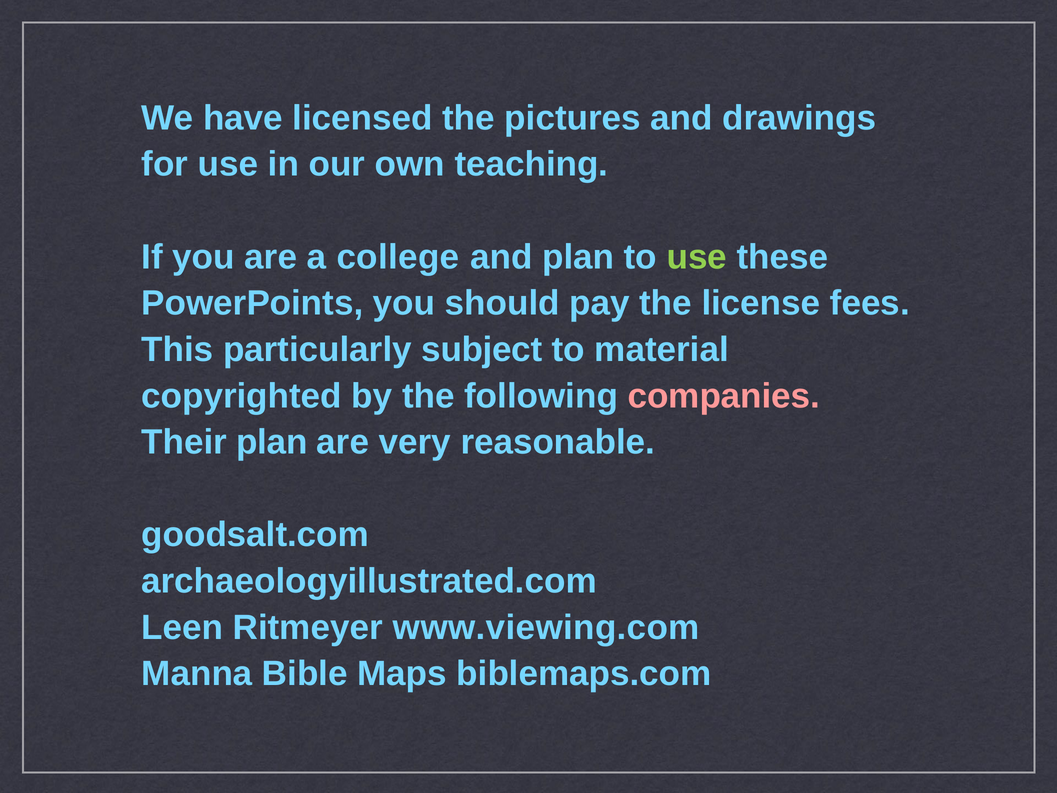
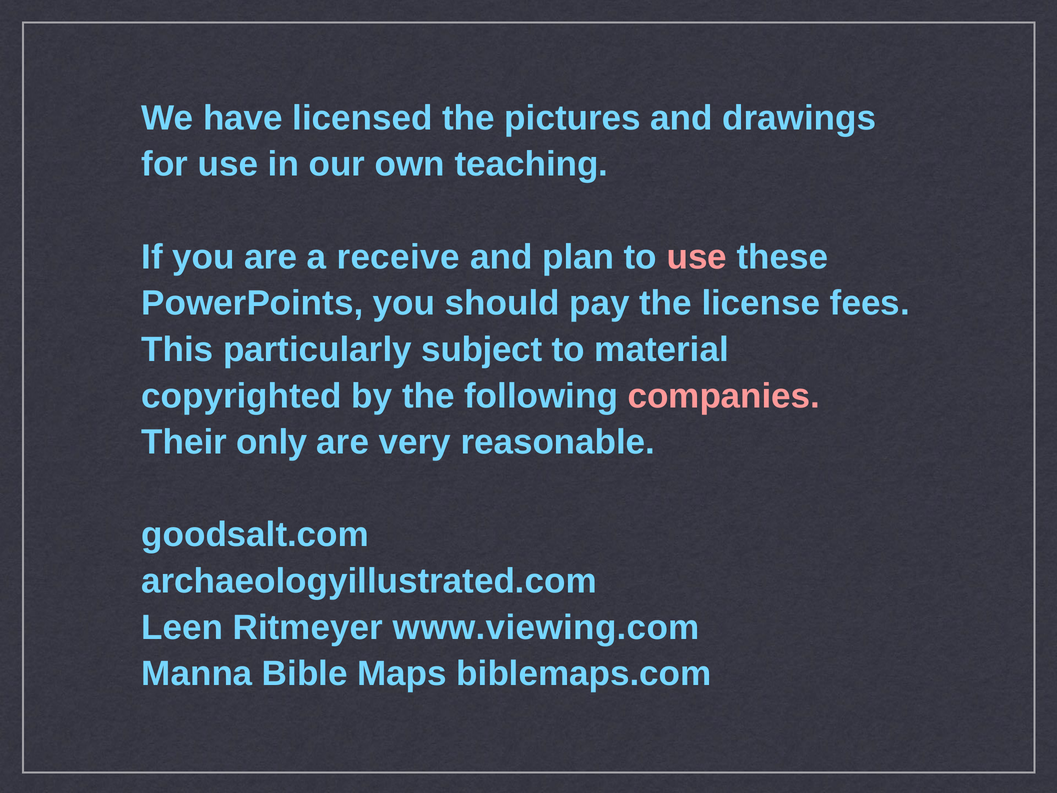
college: college -> receive (398, 257)
use colour: light green -> pink (697, 257)
Their plan: plan -> only (272, 442)
